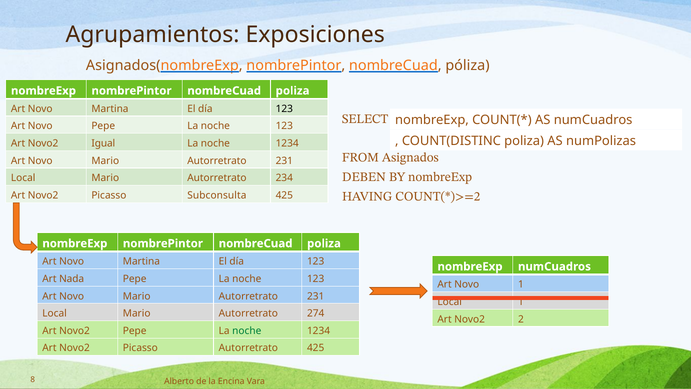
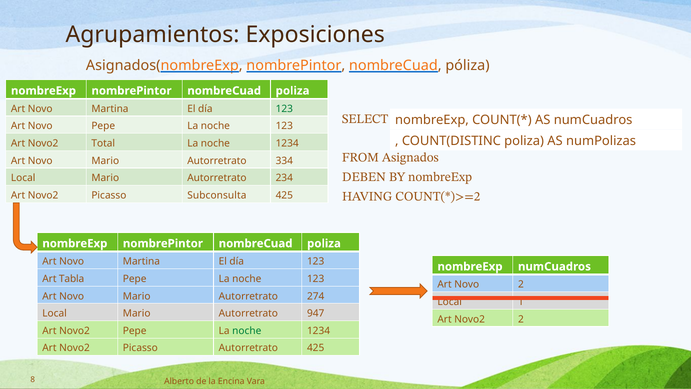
123 colour: black -> green (284, 109)
Igual: Igual -> Total (103, 143)
231: 231 -> 334 (284, 161)
Nada: Nada -> Tabla (72, 279)
Novo 1: 1 -> 2 (521, 284)
231: 231 -> 274 (316, 296)
274: 274 -> 947 (316, 313)
